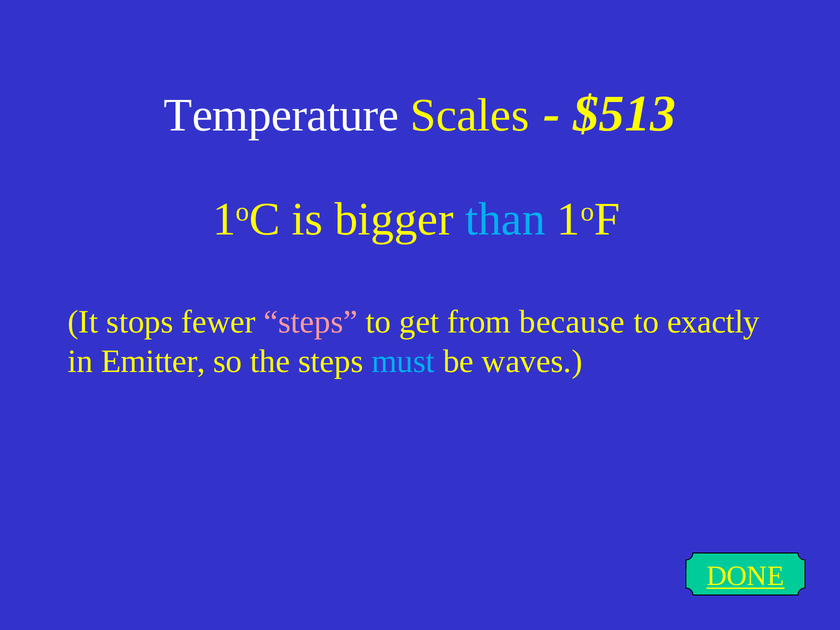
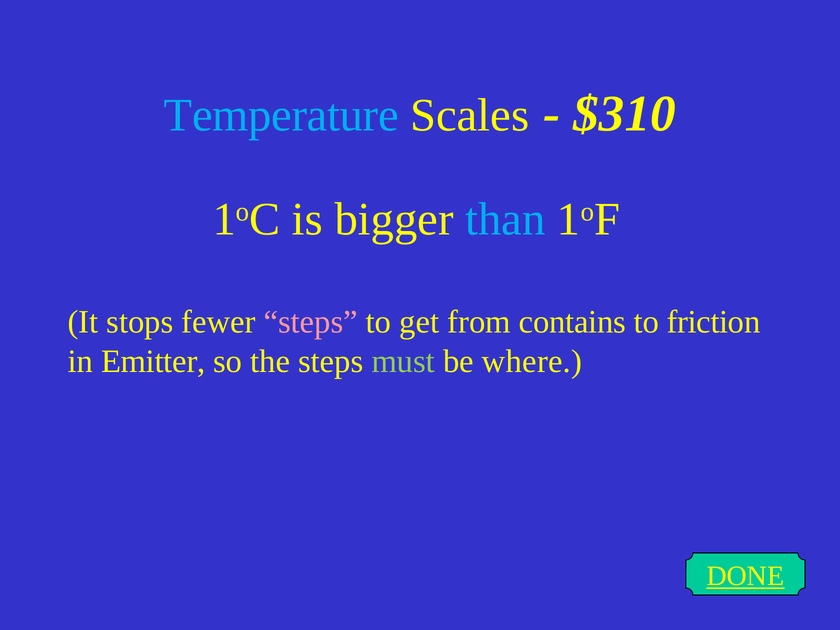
Temperature colour: white -> light blue (281, 115)
$513: $513 -> $310 (625, 114)
because: because -> contains (572, 322)
exactly: exactly -> friction (713, 322)
must colour: light blue -> light green (403, 361)
waves: waves -> where (532, 361)
